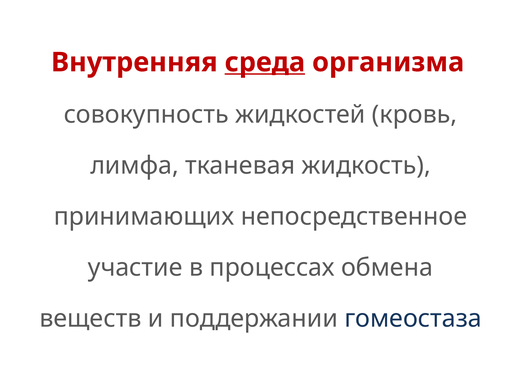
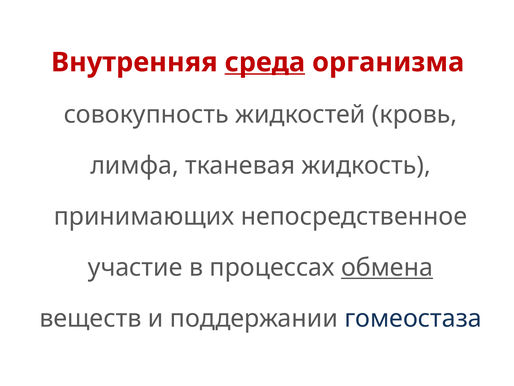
обмена underline: none -> present (387, 267)
